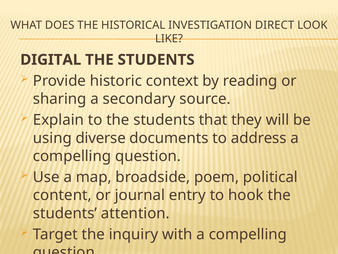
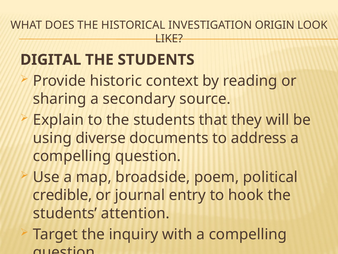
DIRECT: DIRECT -> ORIGIN (275, 25)
content: content -> credible (62, 195)
